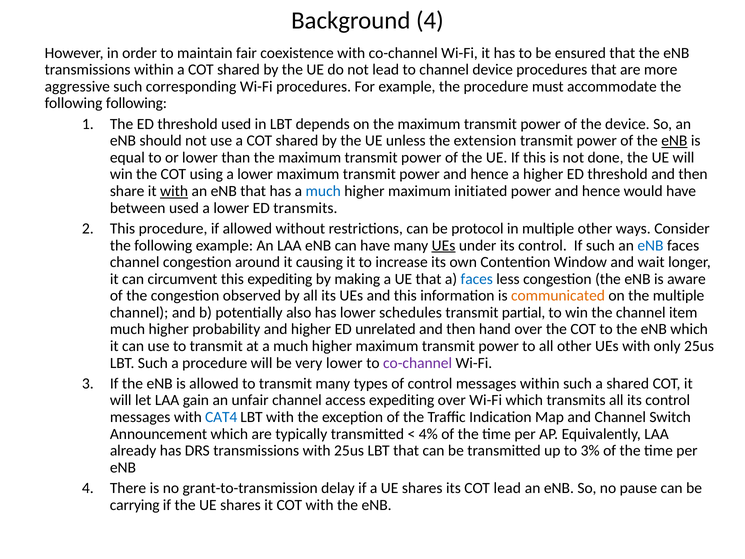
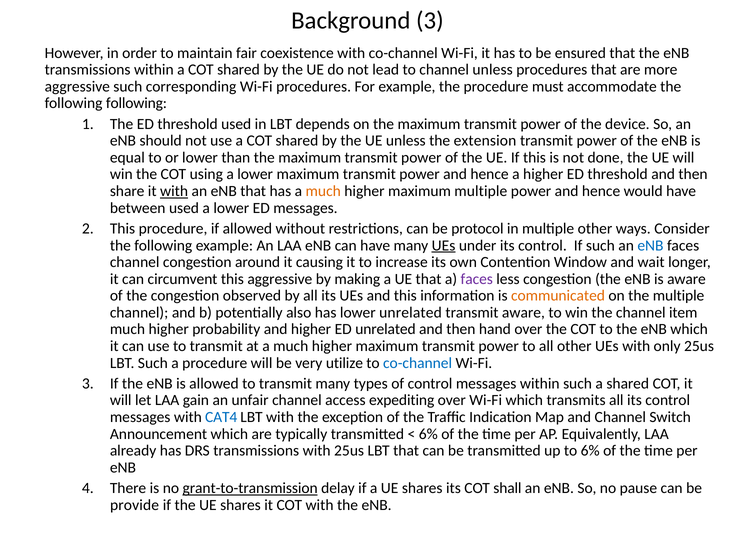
Background 4: 4 -> 3 (430, 20)
channel device: device -> unless (493, 70)
eNB underline: present -> none (674, 141)
much colour: blue -> orange (323, 191)
maximum initiated: initiated -> multiple (481, 191)
ED transmits: transmits -> messages (305, 208)
this expediting: expediting -> aggressive (280, 279)
faces colour: blue -> purple (477, 279)
lower schedules: schedules -> unrelated (410, 312)
transmit partial: partial -> aware (523, 312)
very lower: lower -> utilize (344, 363)
co-channel colour: purple -> blue (418, 363)
4%: 4% -> 6% (428, 434)
to 3%: 3% -> 6% (590, 451)
grant-to-transmission underline: none -> present (250, 488)
COT lead: lead -> shall (507, 488)
carrying: carrying -> provide (135, 505)
